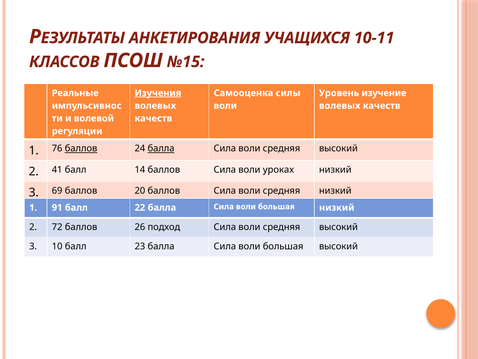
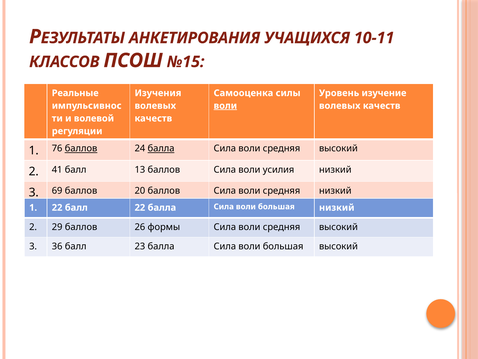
Изучения underline: present -> none (158, 93)
воли underline: none -> present (225, 106)
14: 14 -> 13 (140, 169)
уроках: уроках -> усилия (279, 169)
1 91: 91 -> 22 (57, 207)
72: 72 -> 29 (57, 227)
подход: подход -> формы (164, 227)
10: 10 -> 36 (57, 246)
